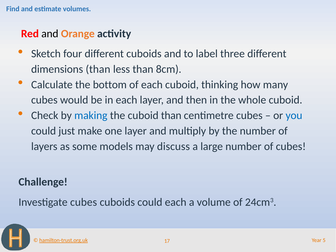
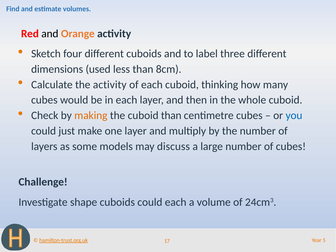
dimensions than: than -> used (98, 69)
the bottom: bottom -> activity (110, 85)
making colour: blue -> orange (91, 115)
Investigate cubes: cubes -> shape (84, 202)
